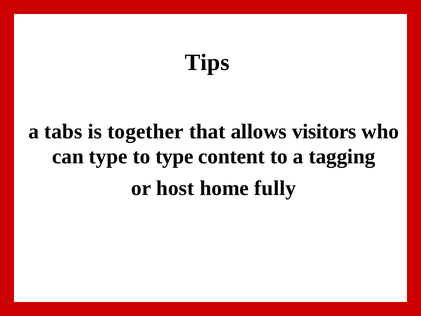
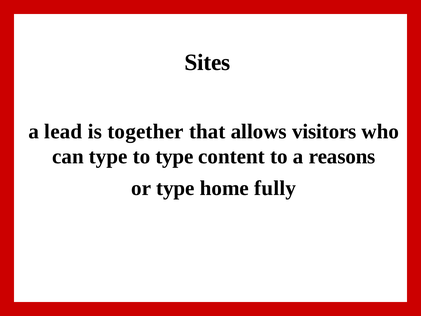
Tips: Tips -> Sites (207, 62)
tabs: tabs -> lead (63, 131)
tagging: tagging -> reasons (342, 157)
or host: host -> type (175, 188)
